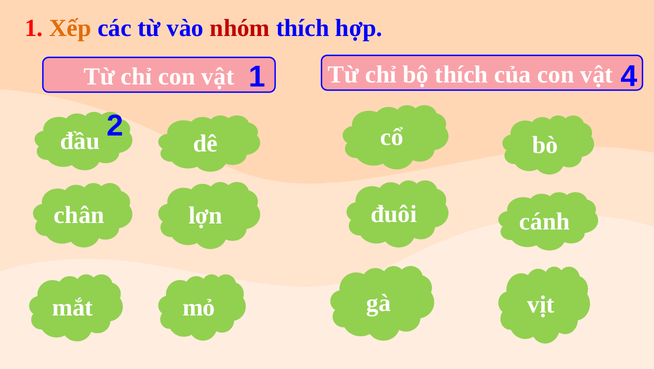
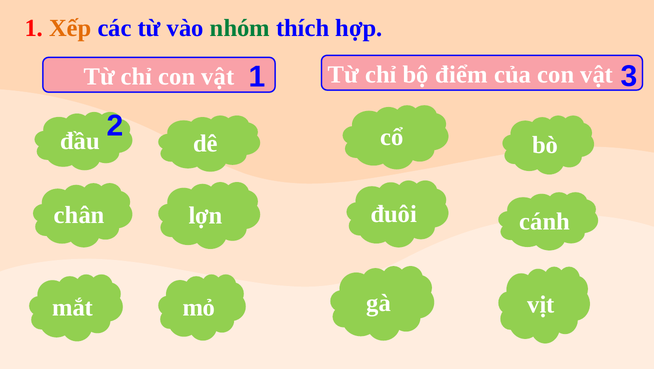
nhóm colour: red -> green (240, 28)
4: 4 -> 3 (629, 76)
bộ thích: thích -> điểm (461, 74)
